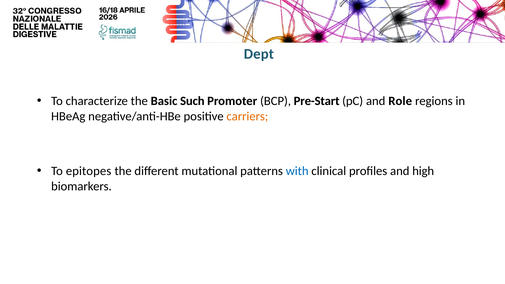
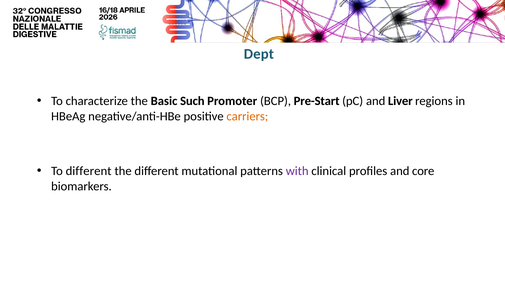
Role: Role -> Liver (400, 101)
To epitopes: epitopes -> different (89, 171)
with colour: blue -> purple (297, 171)
high: high -> core (423, 171)
